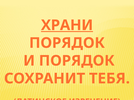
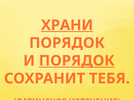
ПОРЯДОК underline: none -> present (77, 61)
